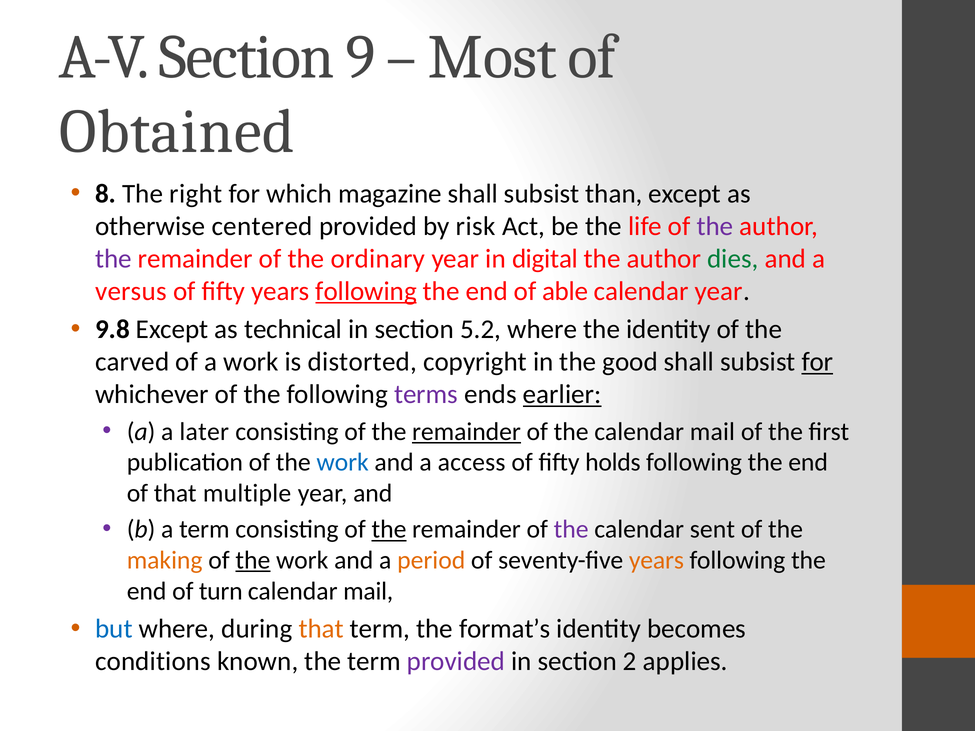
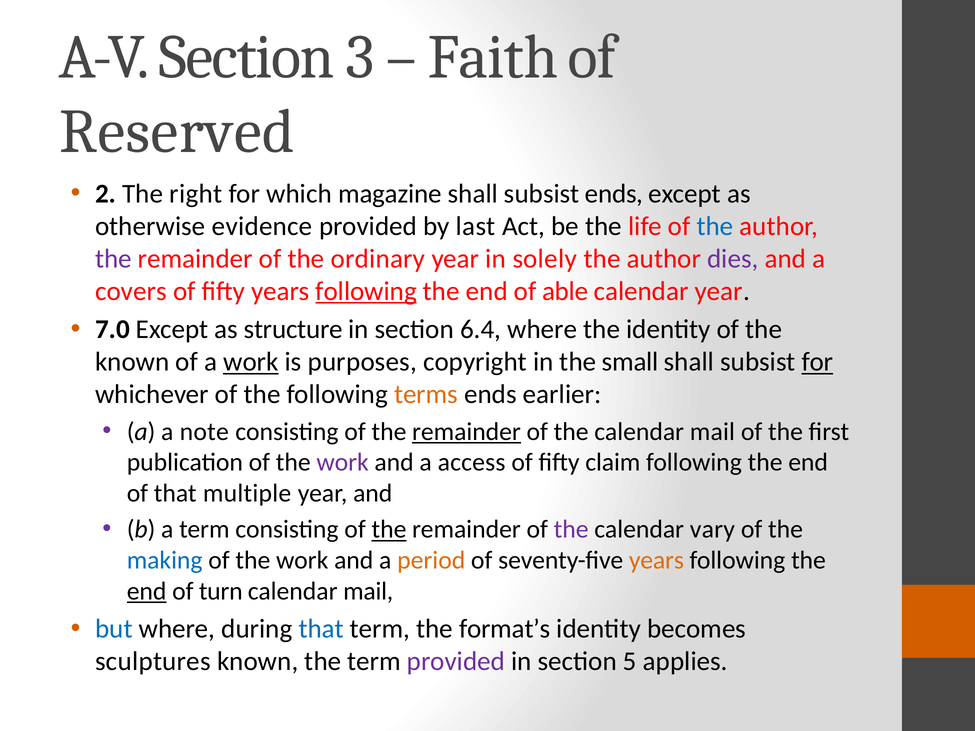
9: 9 -> 3 (360, 57)
Most: Most -> Faith (493, 57)
Obtained: Obtained -> Reserved (177, 132)
8: 8 -> 2 (106, 194)
subsist than: than -> ends (614, 194)
centered: centered -> evidence (262, 226)
risk: risk -> last (476, 226)
the colour: purple -> blue (715, 226)
digital: digital -> solely (545, 259)
dies colour: green -> purple (733, 259)
versus: versus -> covers (131, 291)
9.8: 9.8 -> 7.0 (112, 330)
technical: technical -> structure (293, 330)
5.2: 5.2 -> 6.4 (481, 330)
carved: carved -> known (132, 362)
work underline: none -> present (251, 362)
distorted: distorted -> purposes (362, 362)
good: good -> small (630, 362)
terms colour: purple -> orange (426, 395)
earlier underline: present -> none (562, 395)
later: later -> note (204, 432)
work colour: blue -> purple (343, 463)
holds: holds -> claim (613, 463)
sent: sent -> vary (712, 530)
making colour: orange -> blue (165, 561)
the underline: present -> none (253, 561)
end underline: none -> present (147, 591)
that colour: orange -> blue (321, 629)
conditions: conditions -> sculptures (153, 662)
2: 2 -> 5 (630, 662)
